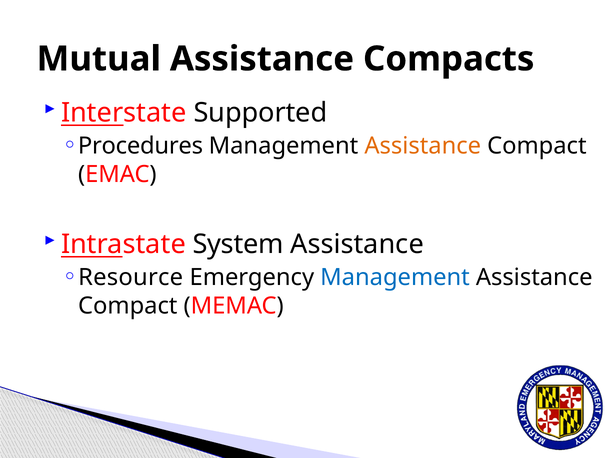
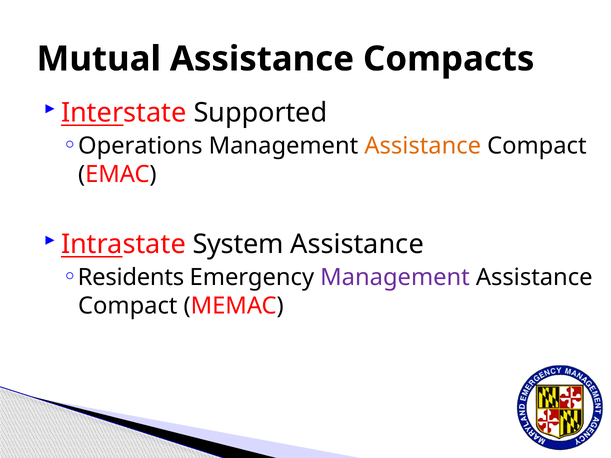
Procedures: Procedures -> Operations (140, 146)
Resource: Resource -> Residents (131, 278)
Management colour: blue -> purple (395, 278)
